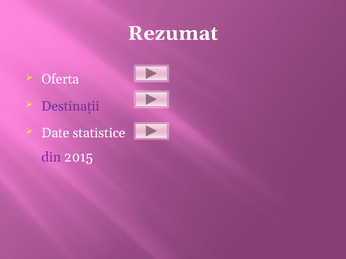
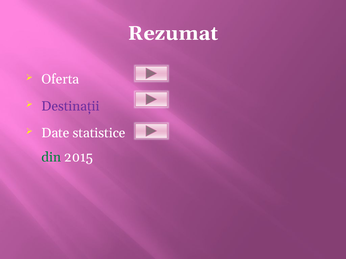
din colour: purple -> green (51, 157)
